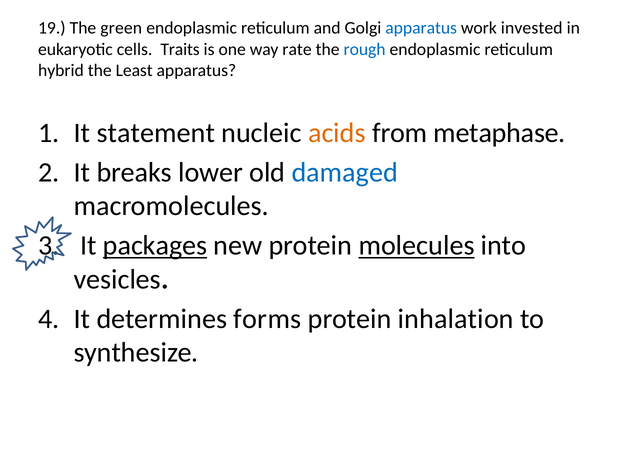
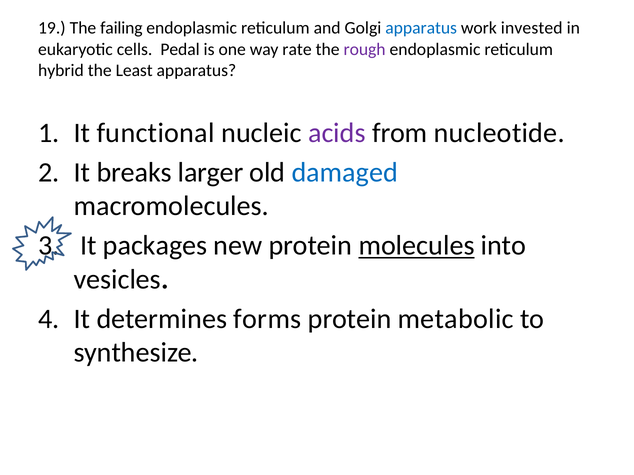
green: green -> failing (121, 28)
Traits: Traits -> Pedal (180, 49)
rough colour: blue -> purple (365, 49)
statement: statement -> functional (156, 133)
acids colour: orange -> purple (337, 133)
metaphase: metaphase -> nucleotide (499, 133)
lower: lower -> larger (211, 173)
packages underline: present -> none (155, 246)
inhalation: inhalation -> metabolic (456, 319)
